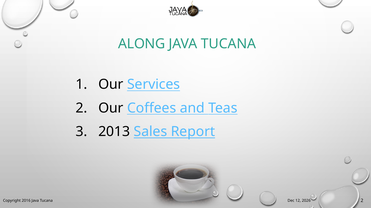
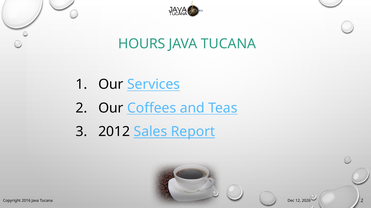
ALONG: ALONG -> HOURS (142, 44)
2013: 2013 -> 2012 (114, 132)
